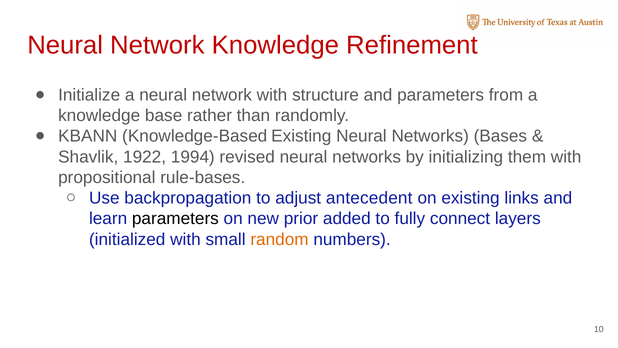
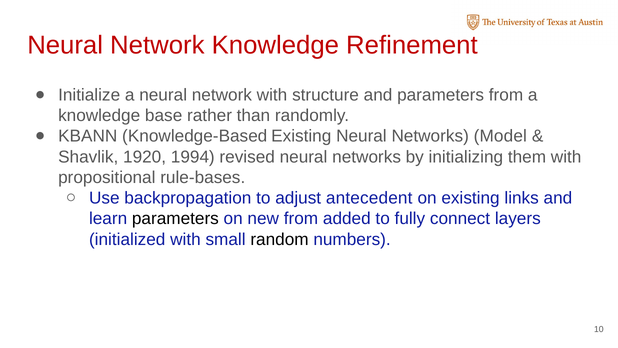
Bases: Bases -> Model (500, 136)
1922: 1922 -> 1920 (145, 157)
new prior: prior -> from (301, 219)
random colour: orange -> black (280, 239)
